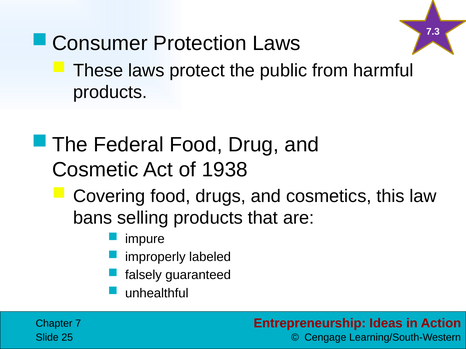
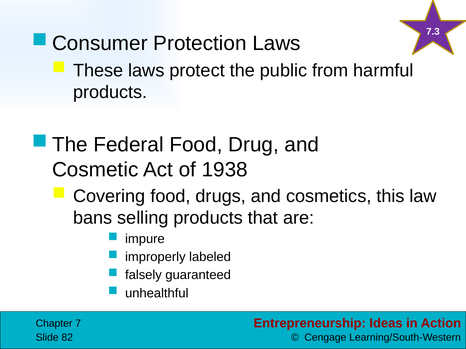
25: 25 -> 82 (67, 338)
